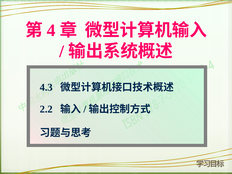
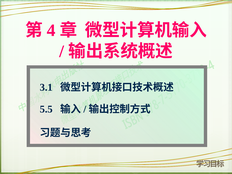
4.3: 4.3 -> 3.1 (46, 87)
2.2: 2.2 -> 5.5 (46, 109)
